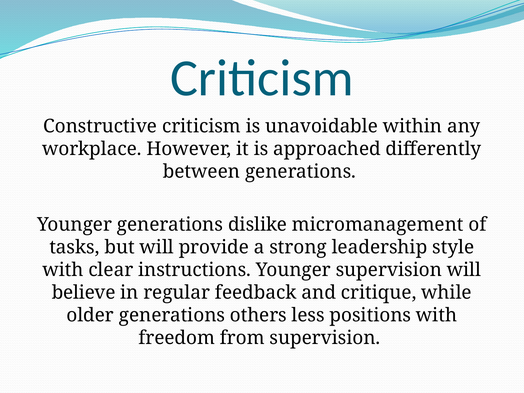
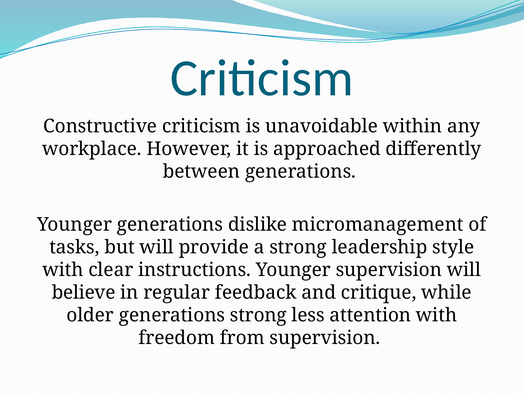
generations others: others -> strong (258, 315)
positions: positions -> attention (370, 315)
